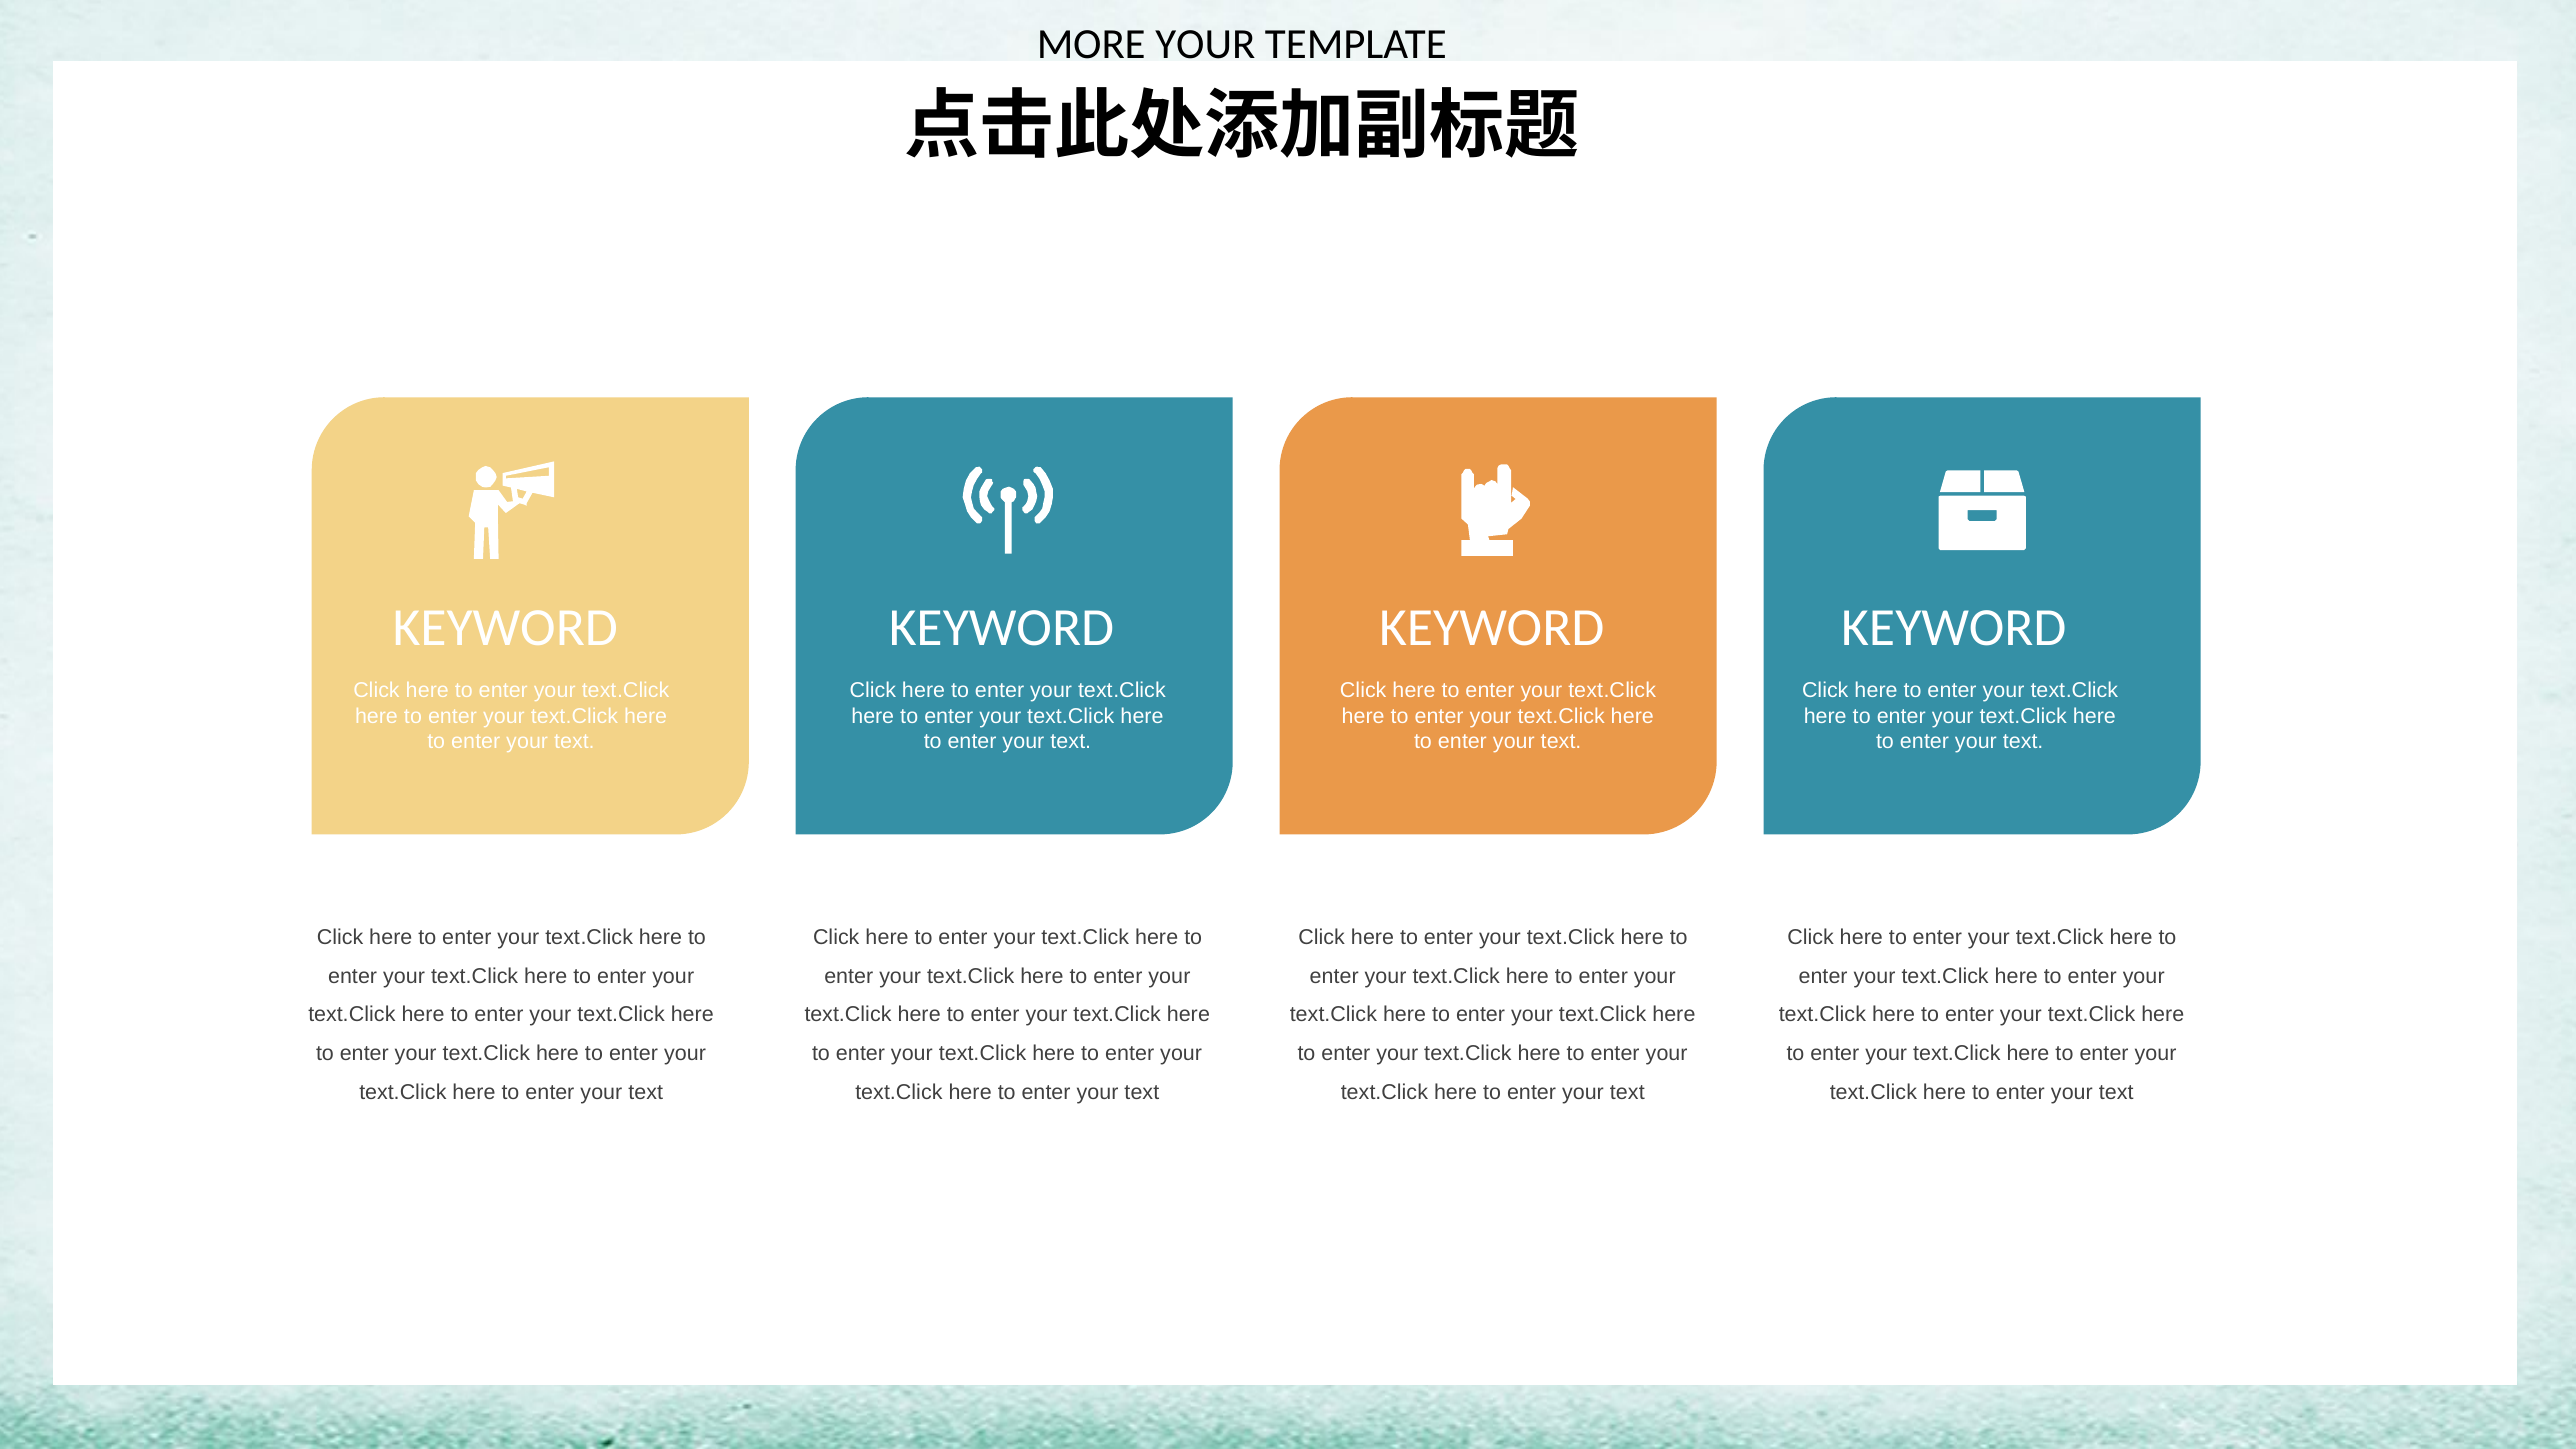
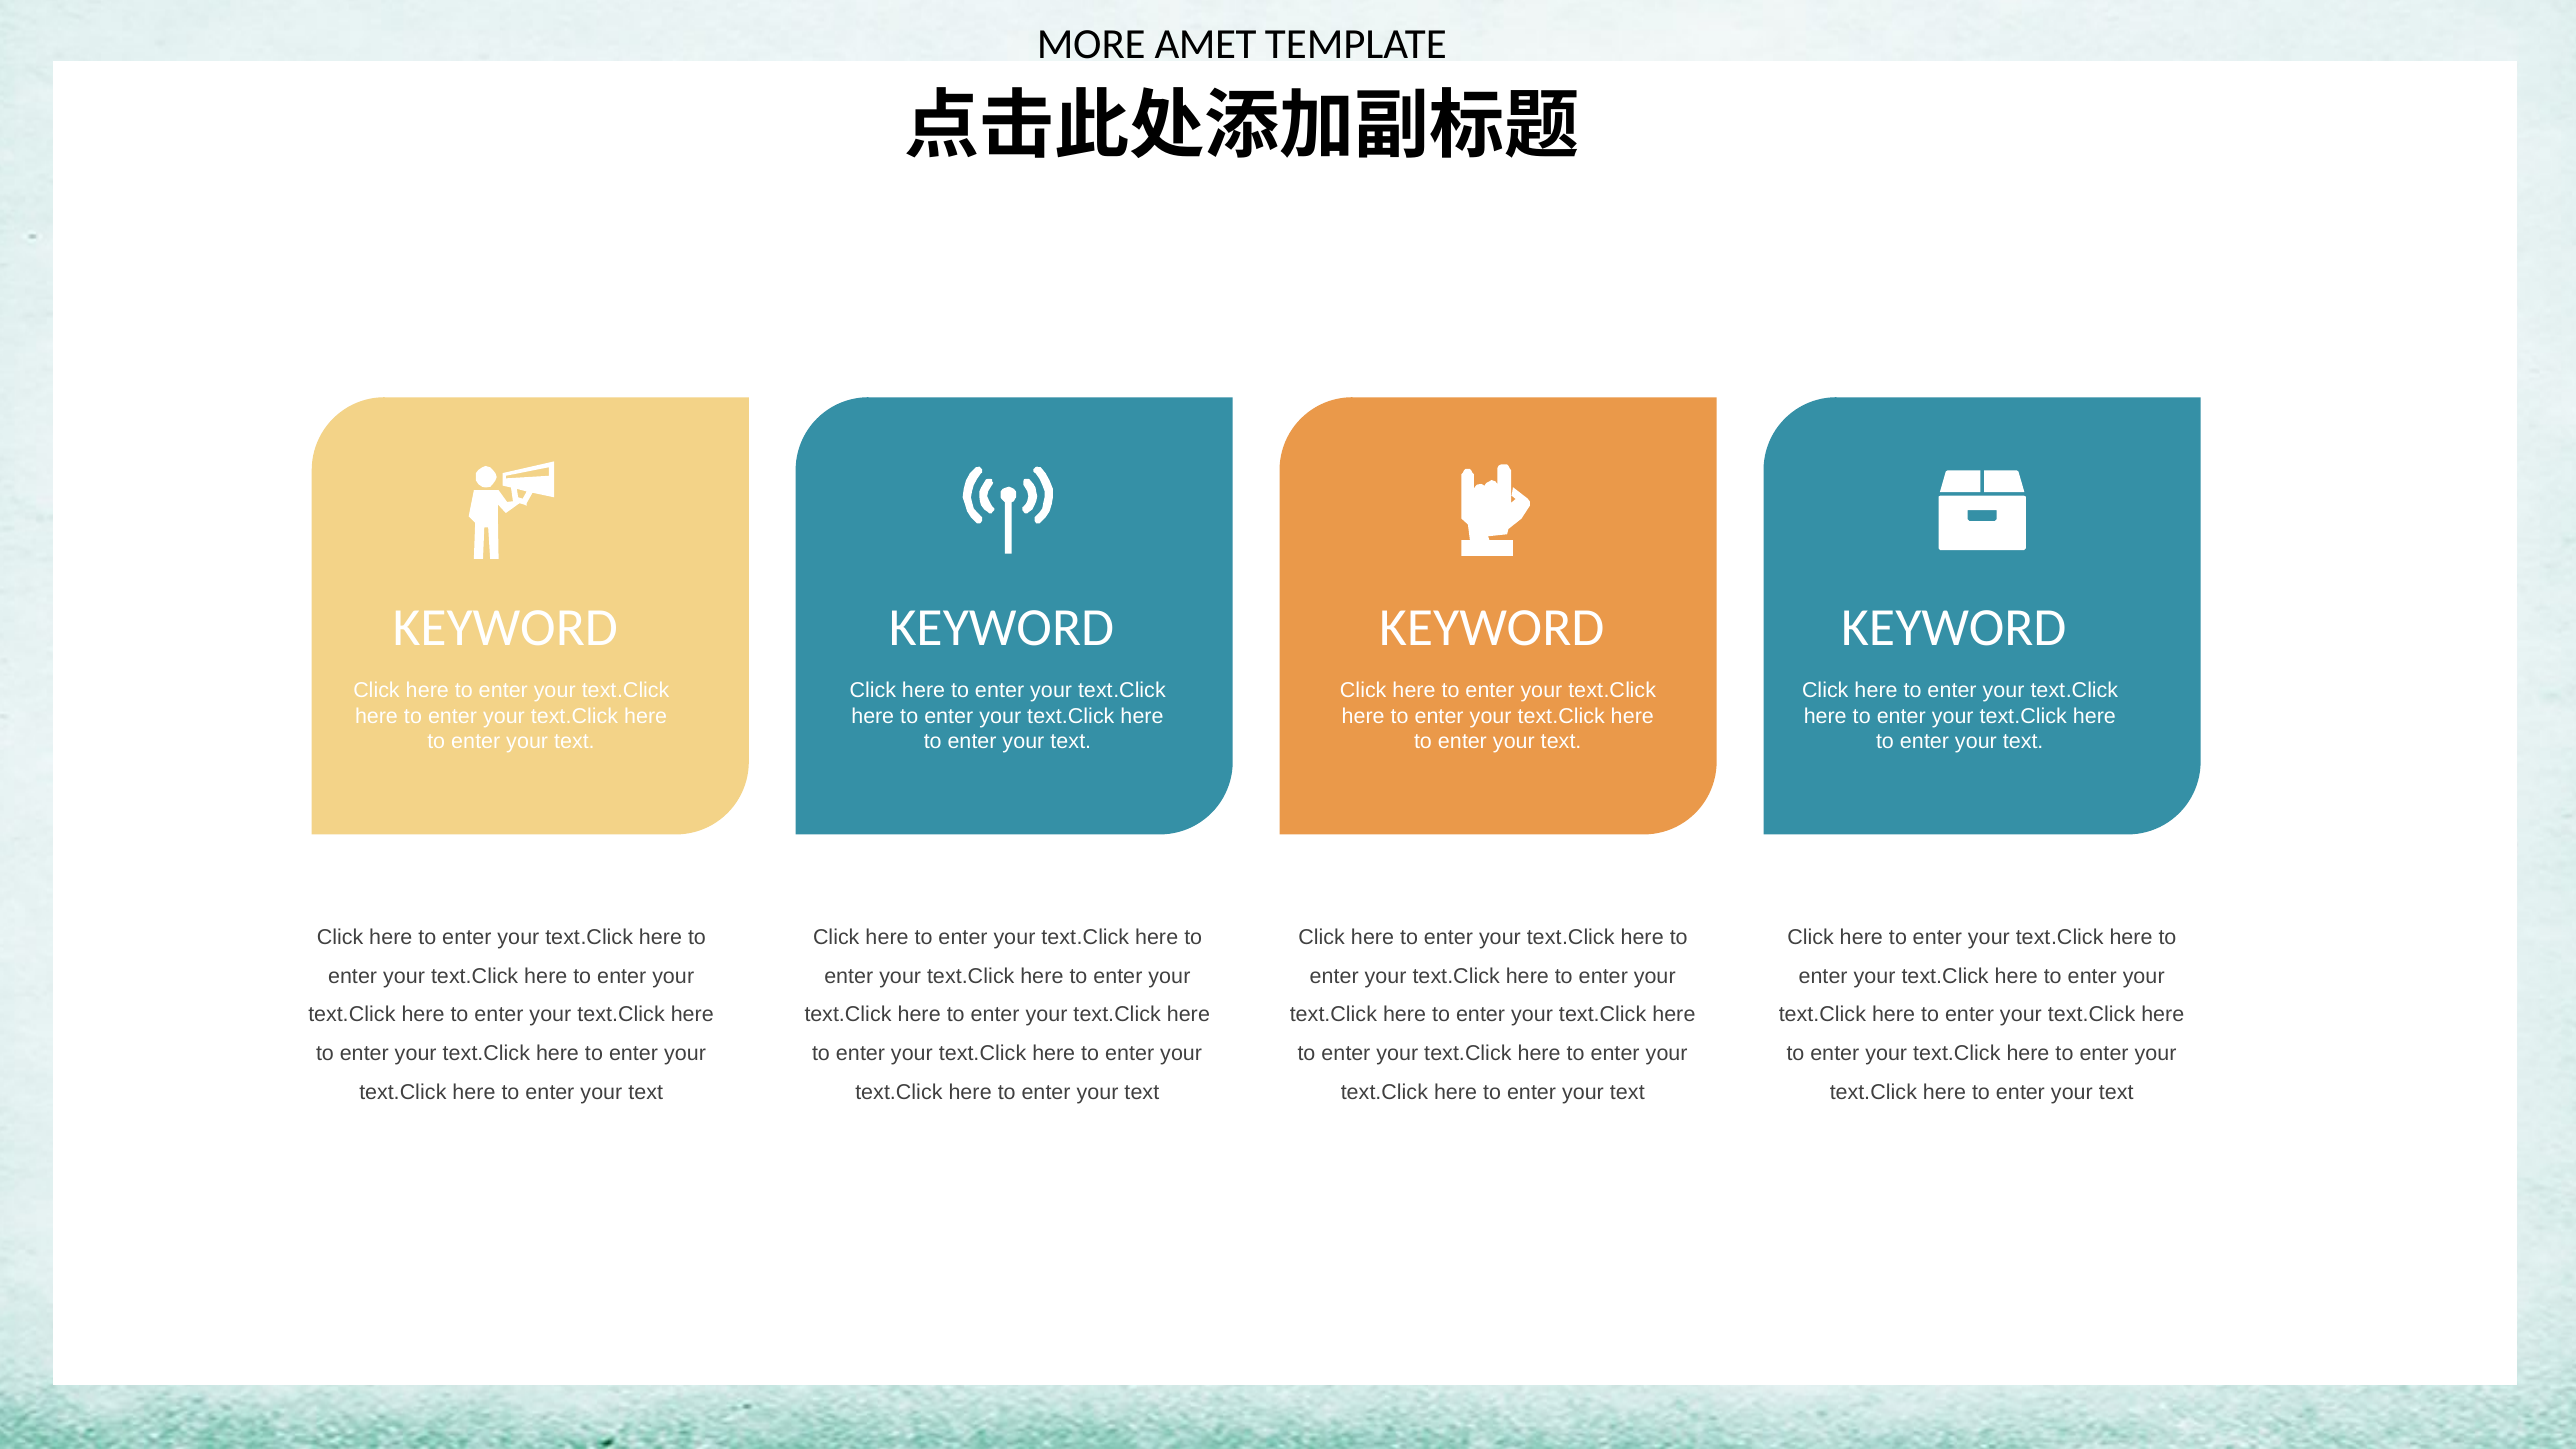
MORE YOUR: YOUR -> AMET (1206, 44)
